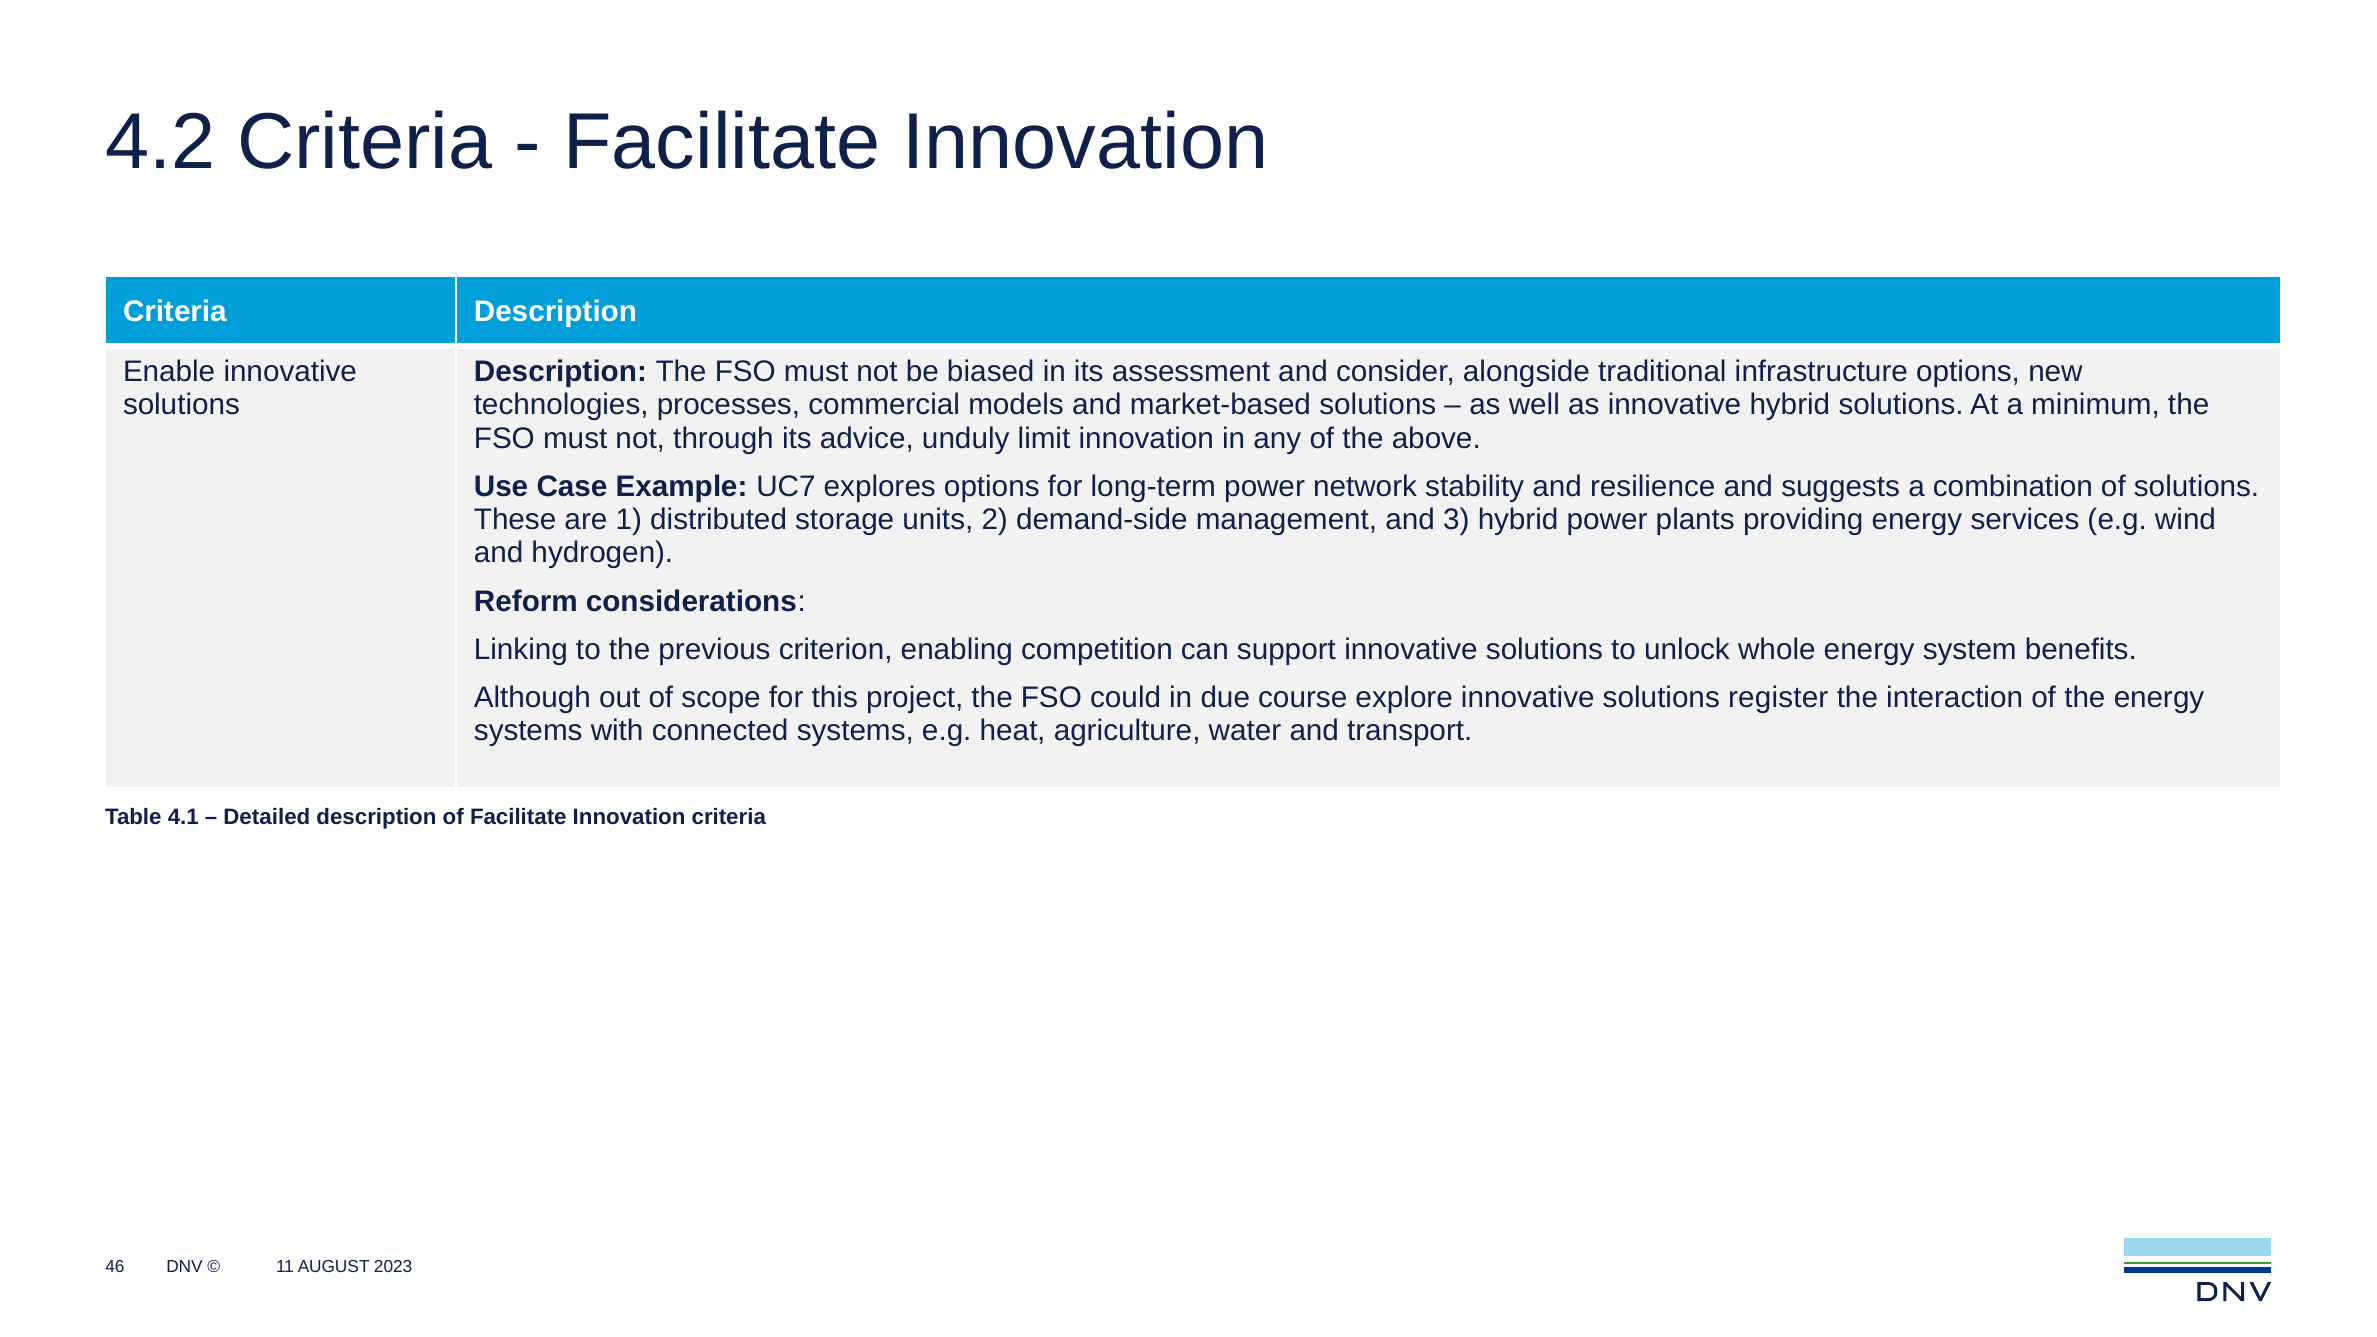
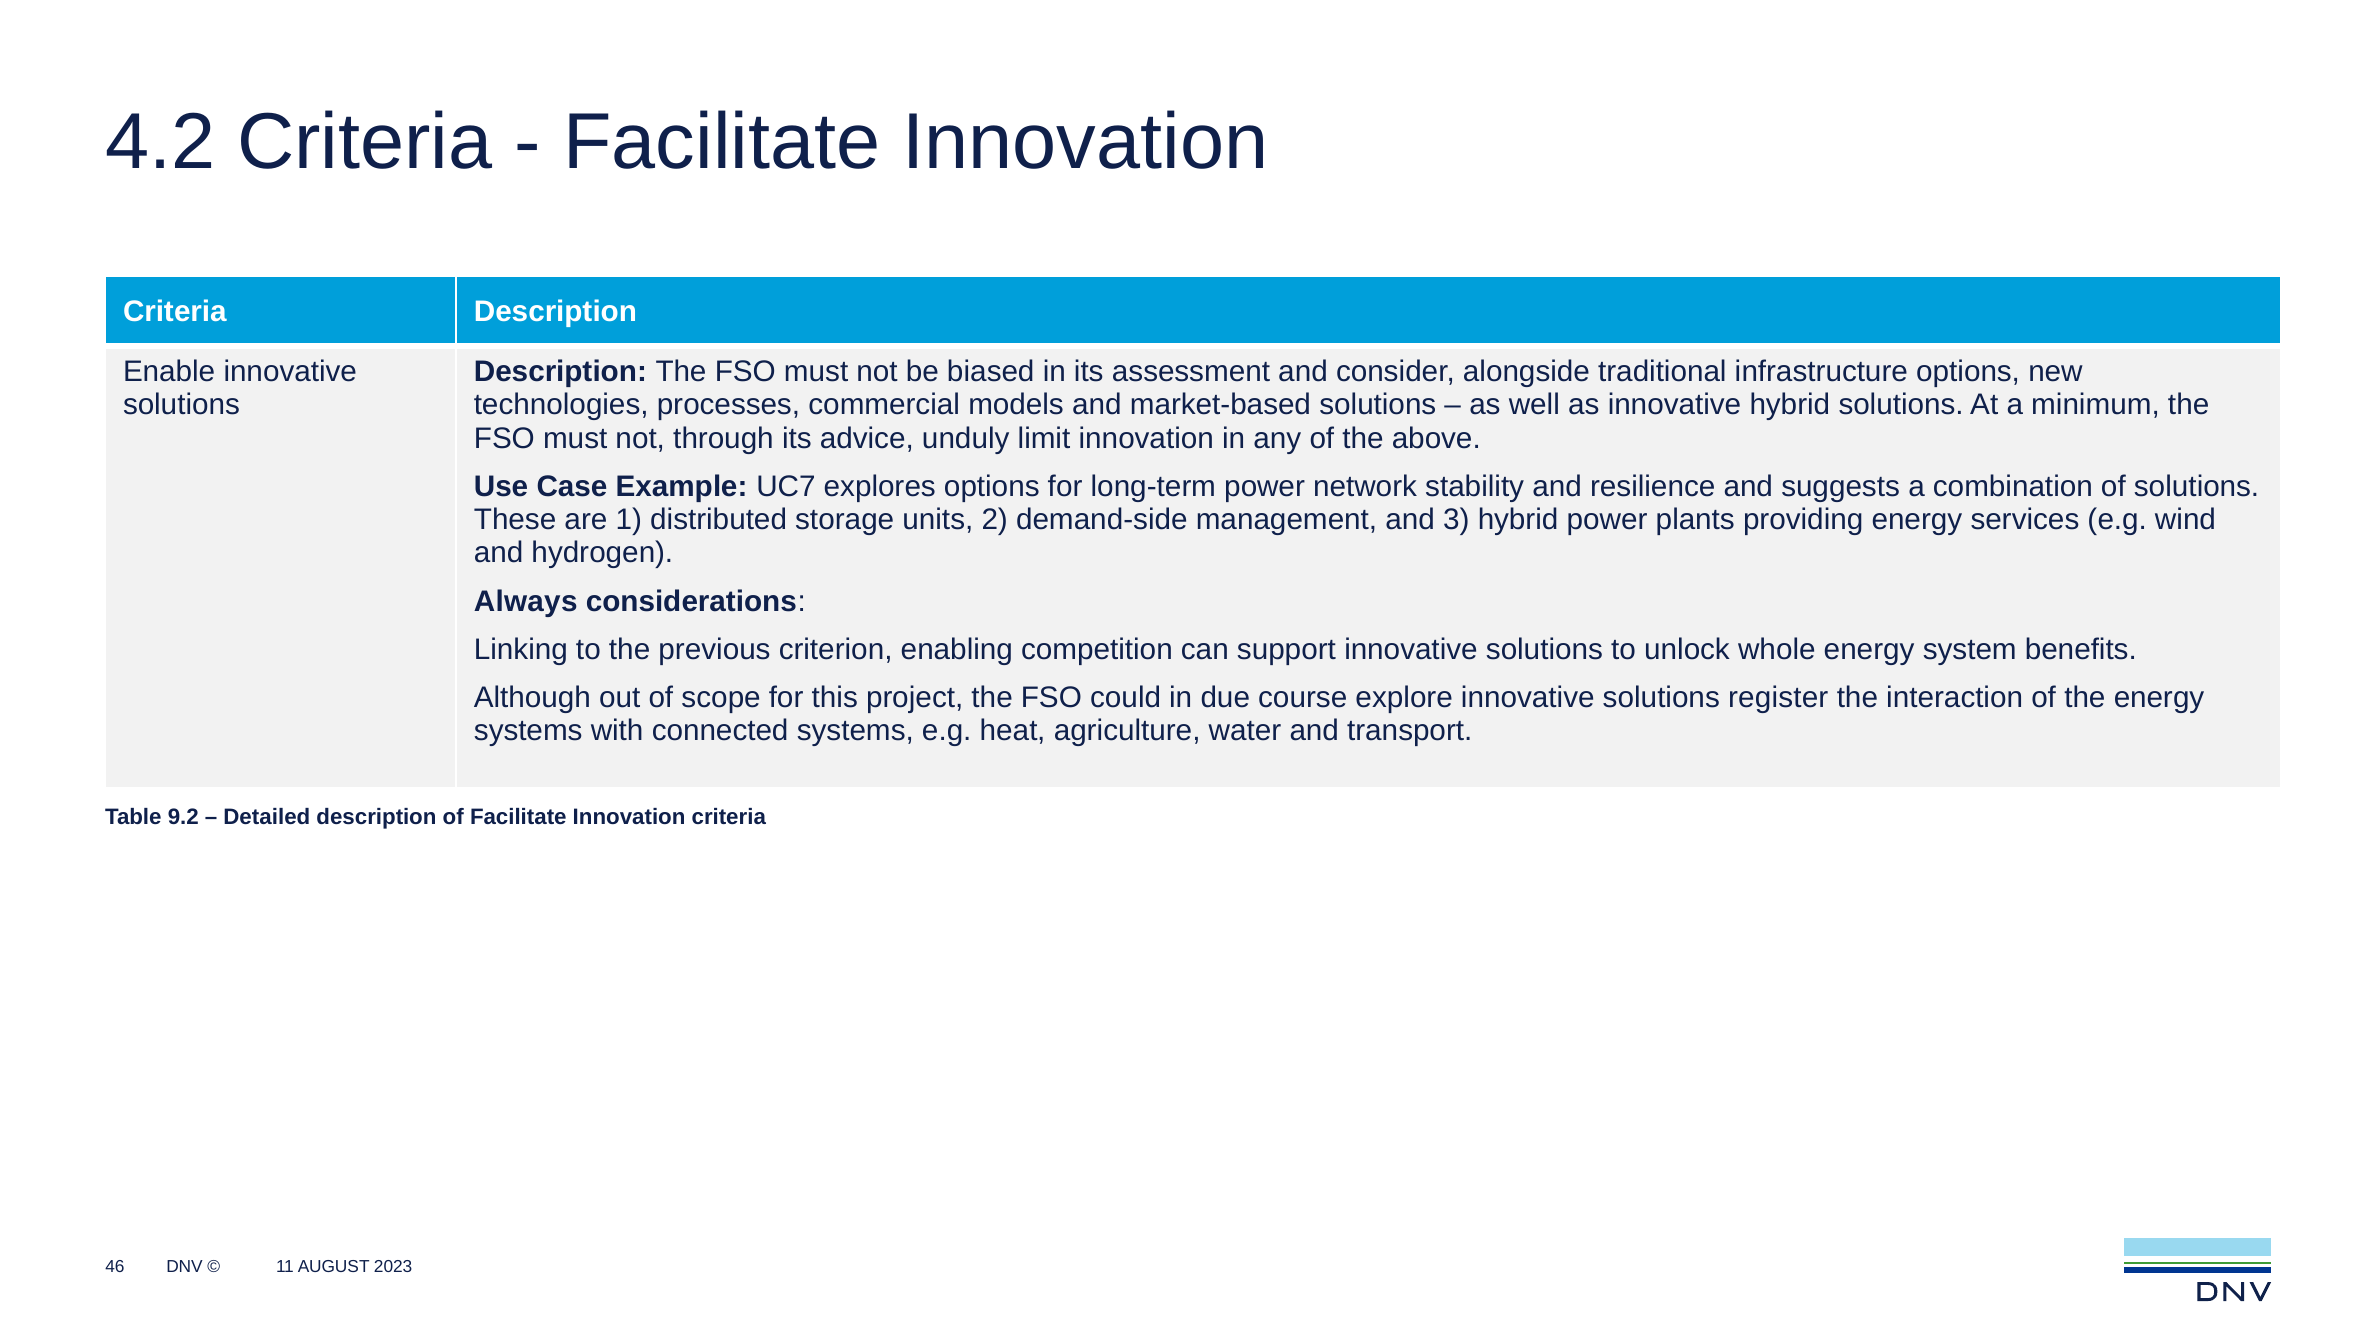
Reform: Reform -> Always (526, 601)
4.1: 4.1 -> 9.2 (183, 818)
